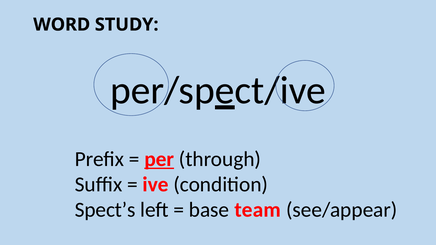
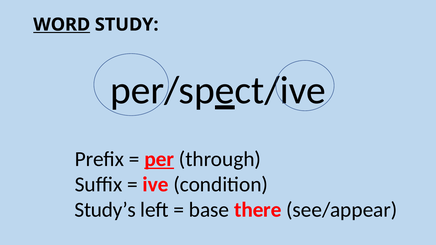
WORD underline: none -> present (62, 25)
Spect’s: Spect’s -> Study’s (105, 210)
team: team -> there (258, 210)
